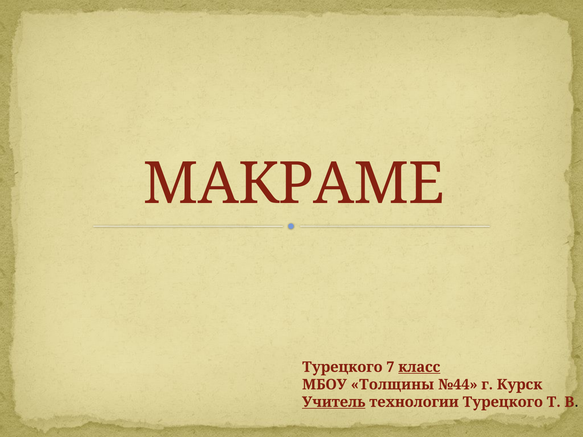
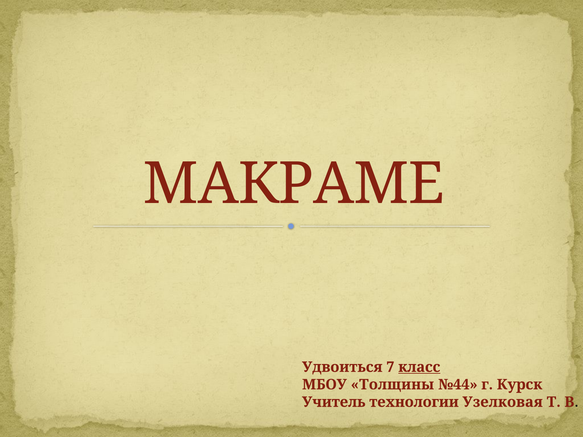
Турецкого: Турецкого -> Удвоиться (342, 367)
Учитель underline: present -> none (334, 402)
технологии Турецкого: Турецкого -> Узелковая (503, 402)
